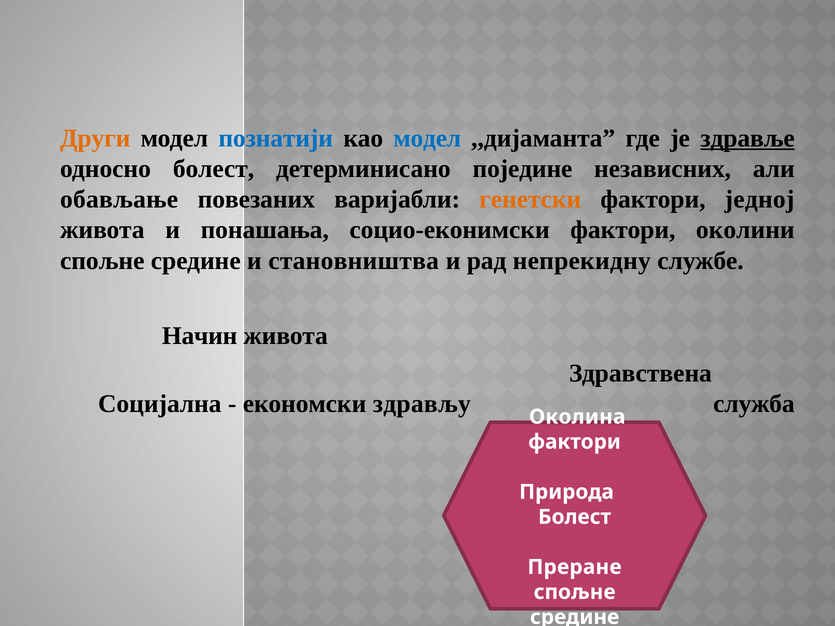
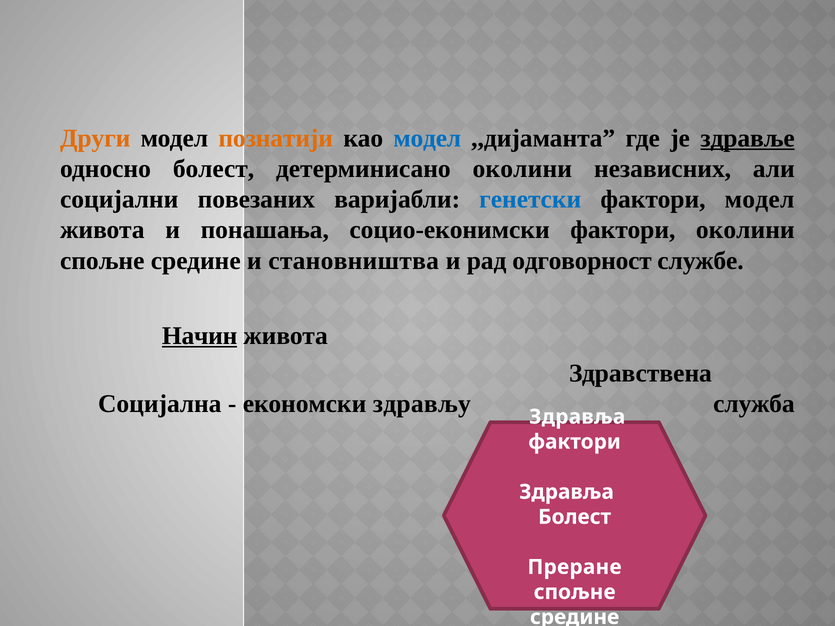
познатији colour: blue -> orange (276, 138)
детeрминисано поједине: поједине -> околини (522, 169)
обављање: обављање -> социјални (119, 200)
генетски colour: orange -> blue (530, 200)
фактори једној: једној -> модел (760, 200)
непрeкидну: непрeкидну -> одговорнoст (582, 261)
Начин underline: none -> present (200, 336)
Околина: Околина -> Здравља (577, 417)
Природа: Природа -> Здравља (567, 492)
